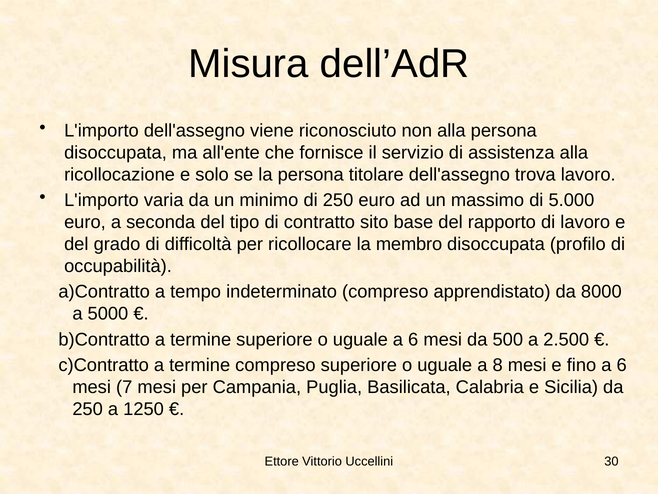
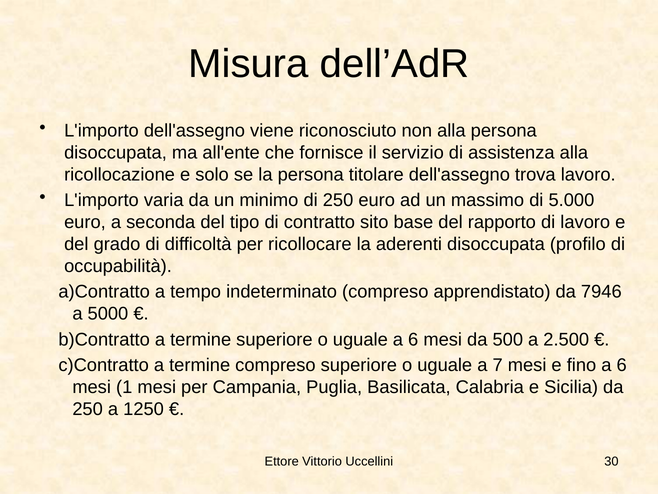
membro: membro -> aderenti (409, 244)
8000: 8000 -> 7946 (601, 292)
8: 8 -> 7 (498, 365)
7: 7 -> 1 (124, 387)
